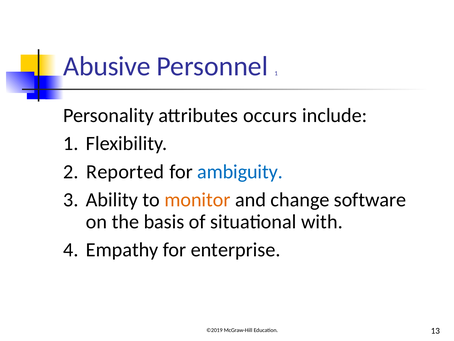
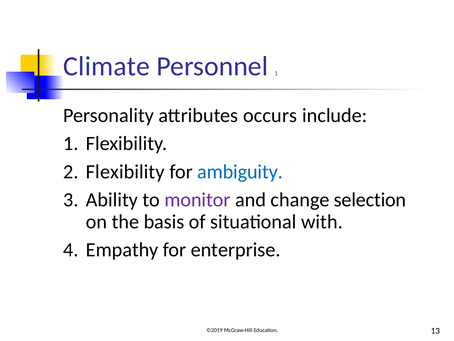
Abusive: Abusive -> Climate (107, 66)
Reported: Reported -> Flexibility (125, 171)
monitor colour: orange -> purple (197, 200)
software: software -> selection (370, 200)
